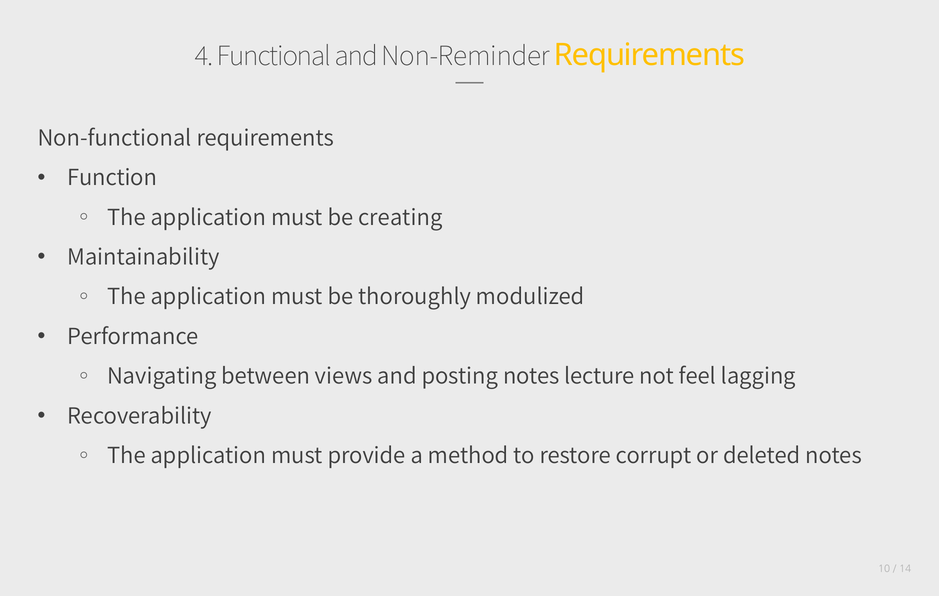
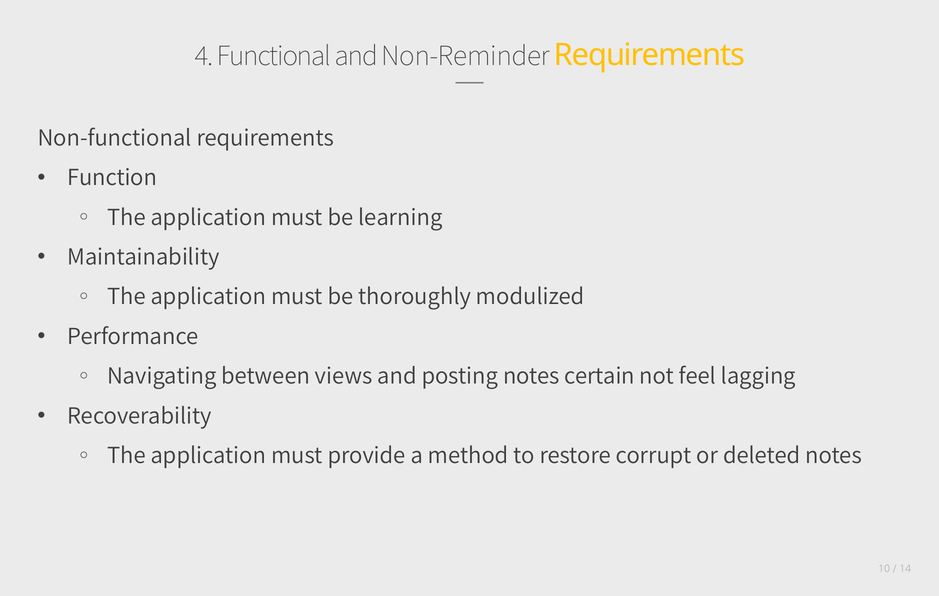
creating: creating -> learning (400, 218)
lecture: lecture -> certain (600, 377)
